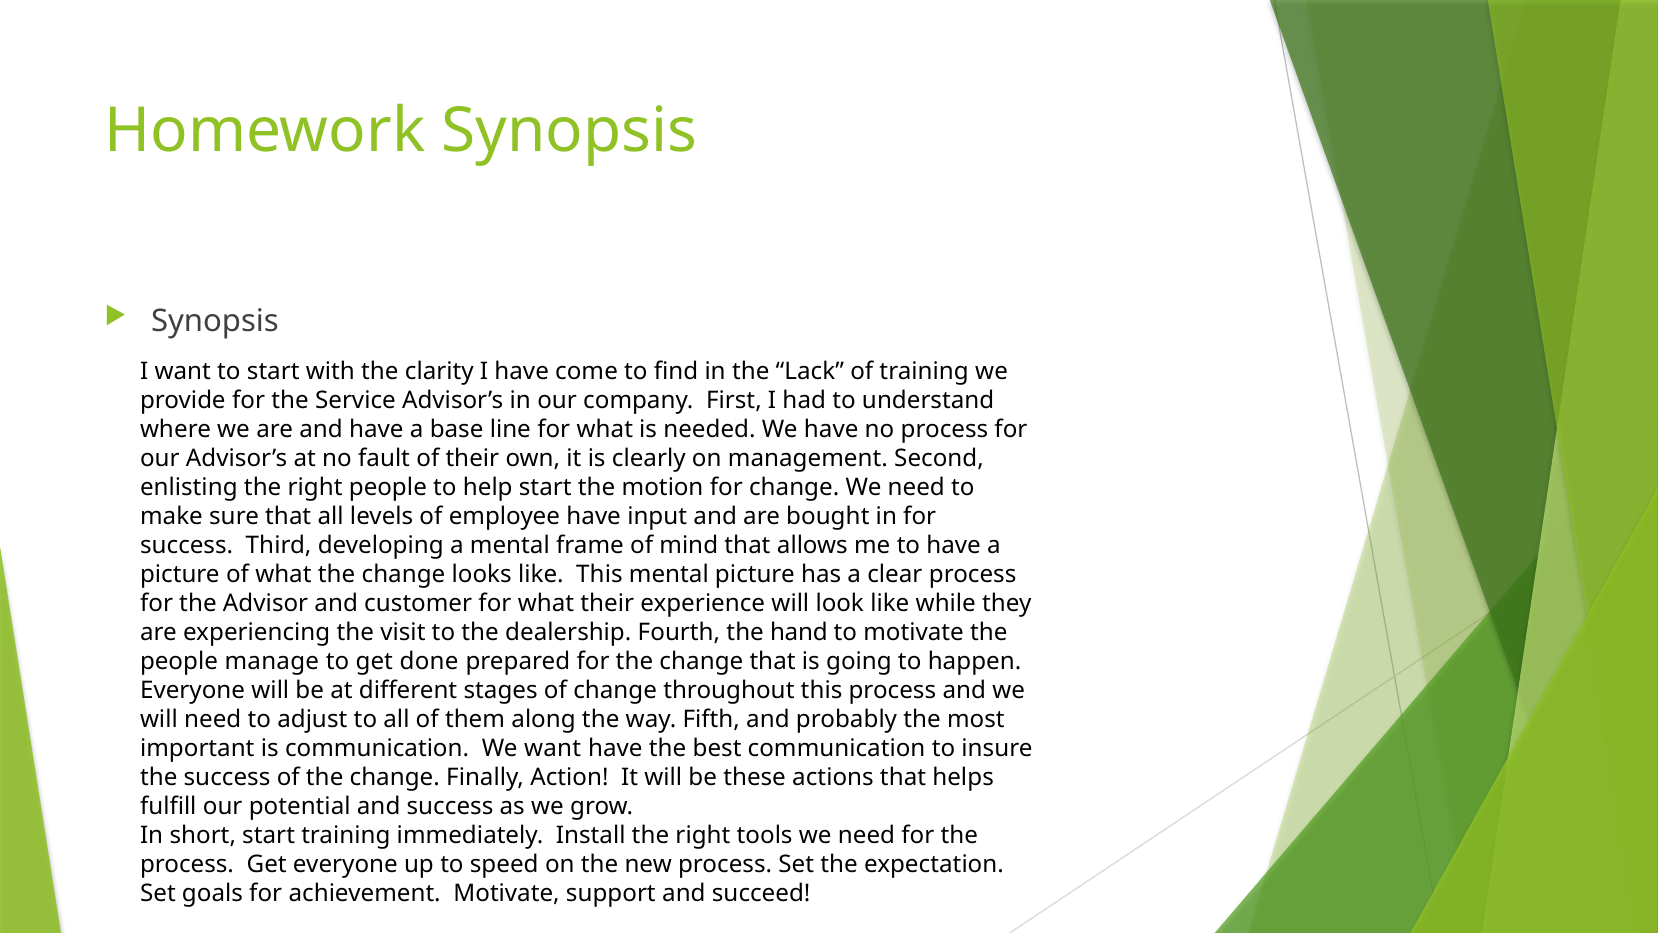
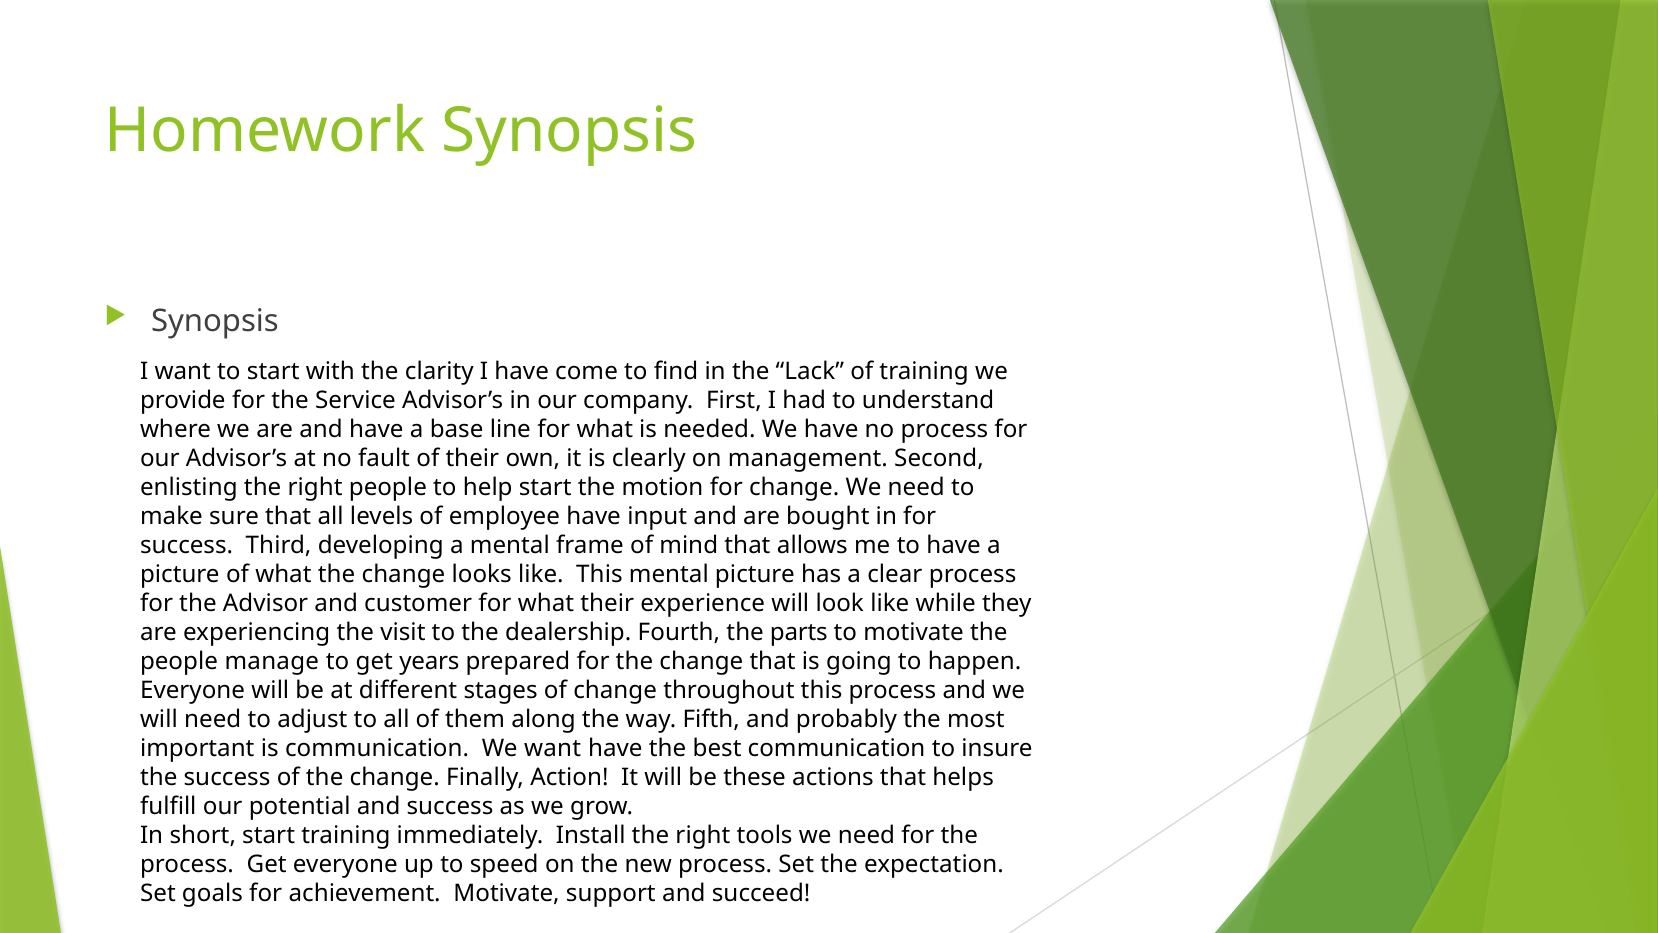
hand: hand -> parts (799, 632)
done: done -> years (429, 661)
